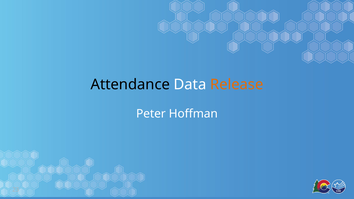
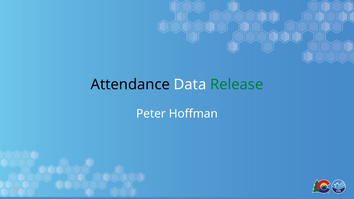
Release colour: orange -> green (237, 85)
